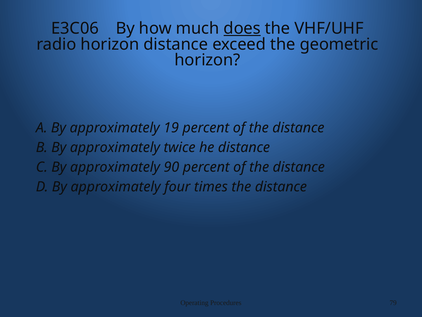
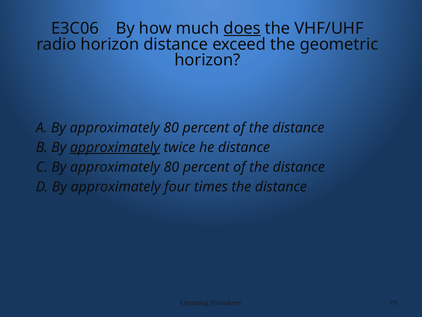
A By approximately 19: 19 -> 80 (171, 128)
approximately underline: none -> present (115, 147)
C By approximately 90: 90 -> 80 (171, 167)
